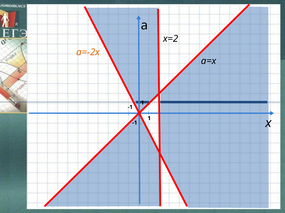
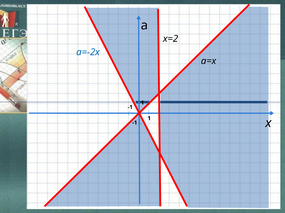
а=-2х colour: orange -> blue (88, 52)
